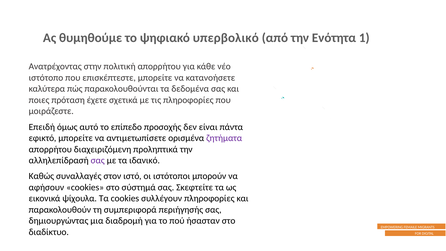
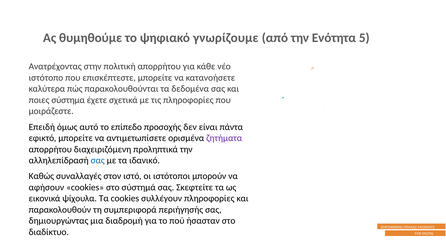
υπερβολικό: υπερβολικό -> γνωρίζουμε (226, 38)
1: 1 -> 5 (364, 38)
πρόταση: πρόταση -> σύστημα (68, 100)
σας colour: purple -> blue (98, 160)
